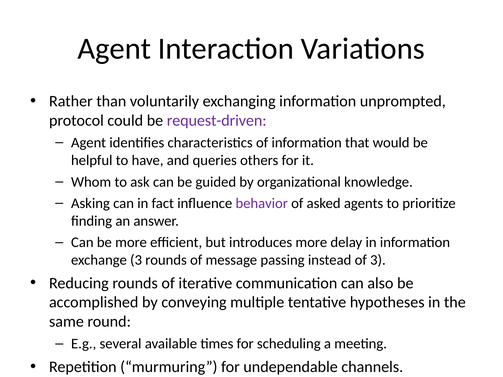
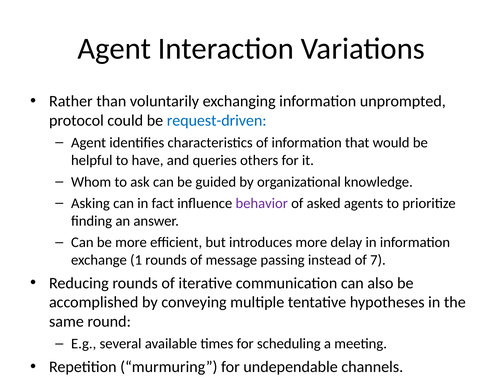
request-driven colour: purple -> blue (217, 121)
exchange 3: 3 -> 1 (136, 260)
of 3: 3 -> 7 (378, 260)
